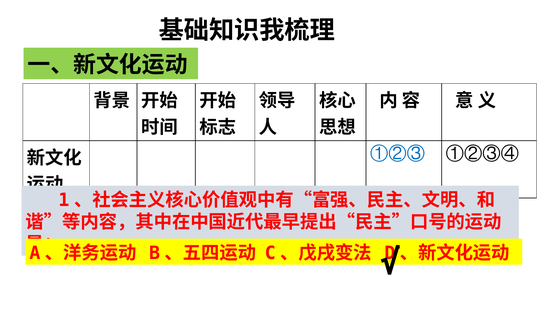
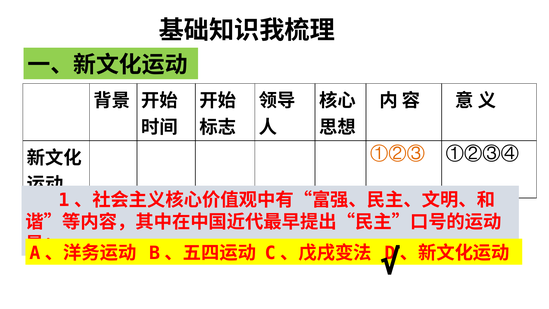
①②③ colour: blue -> orange (398, 154)
